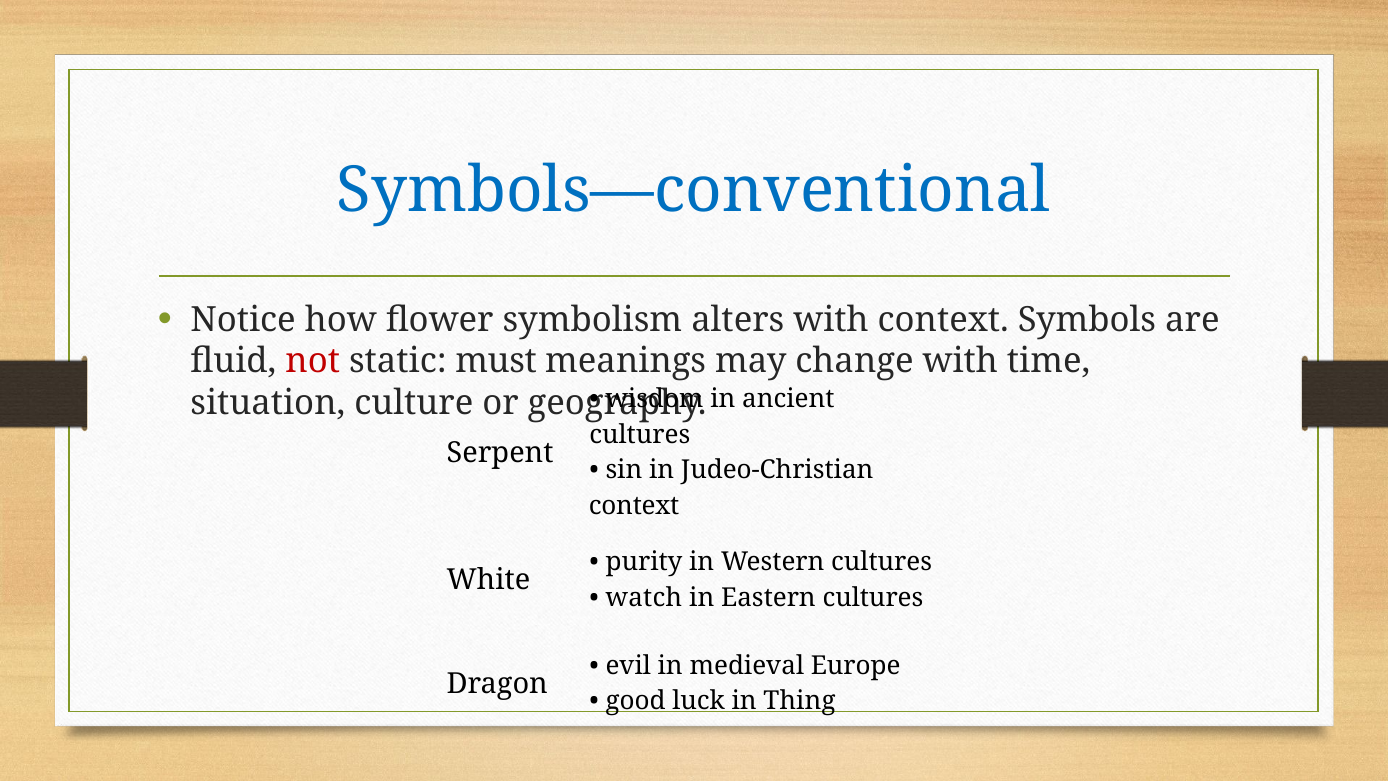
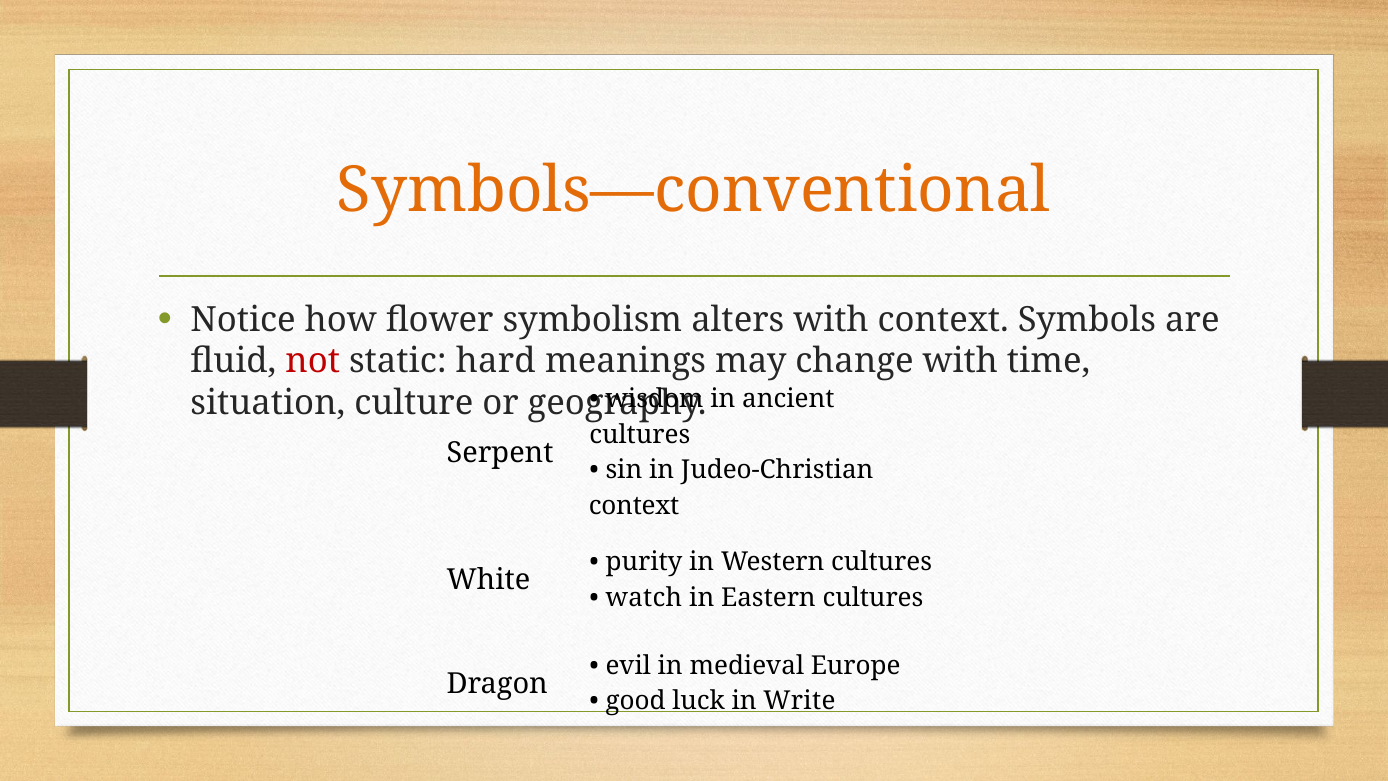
Symbols—conventional colour: blue -> orange (694, 190)
must: must -> hard (496, 361)
Thing: Thing -> Write (799, 701)
